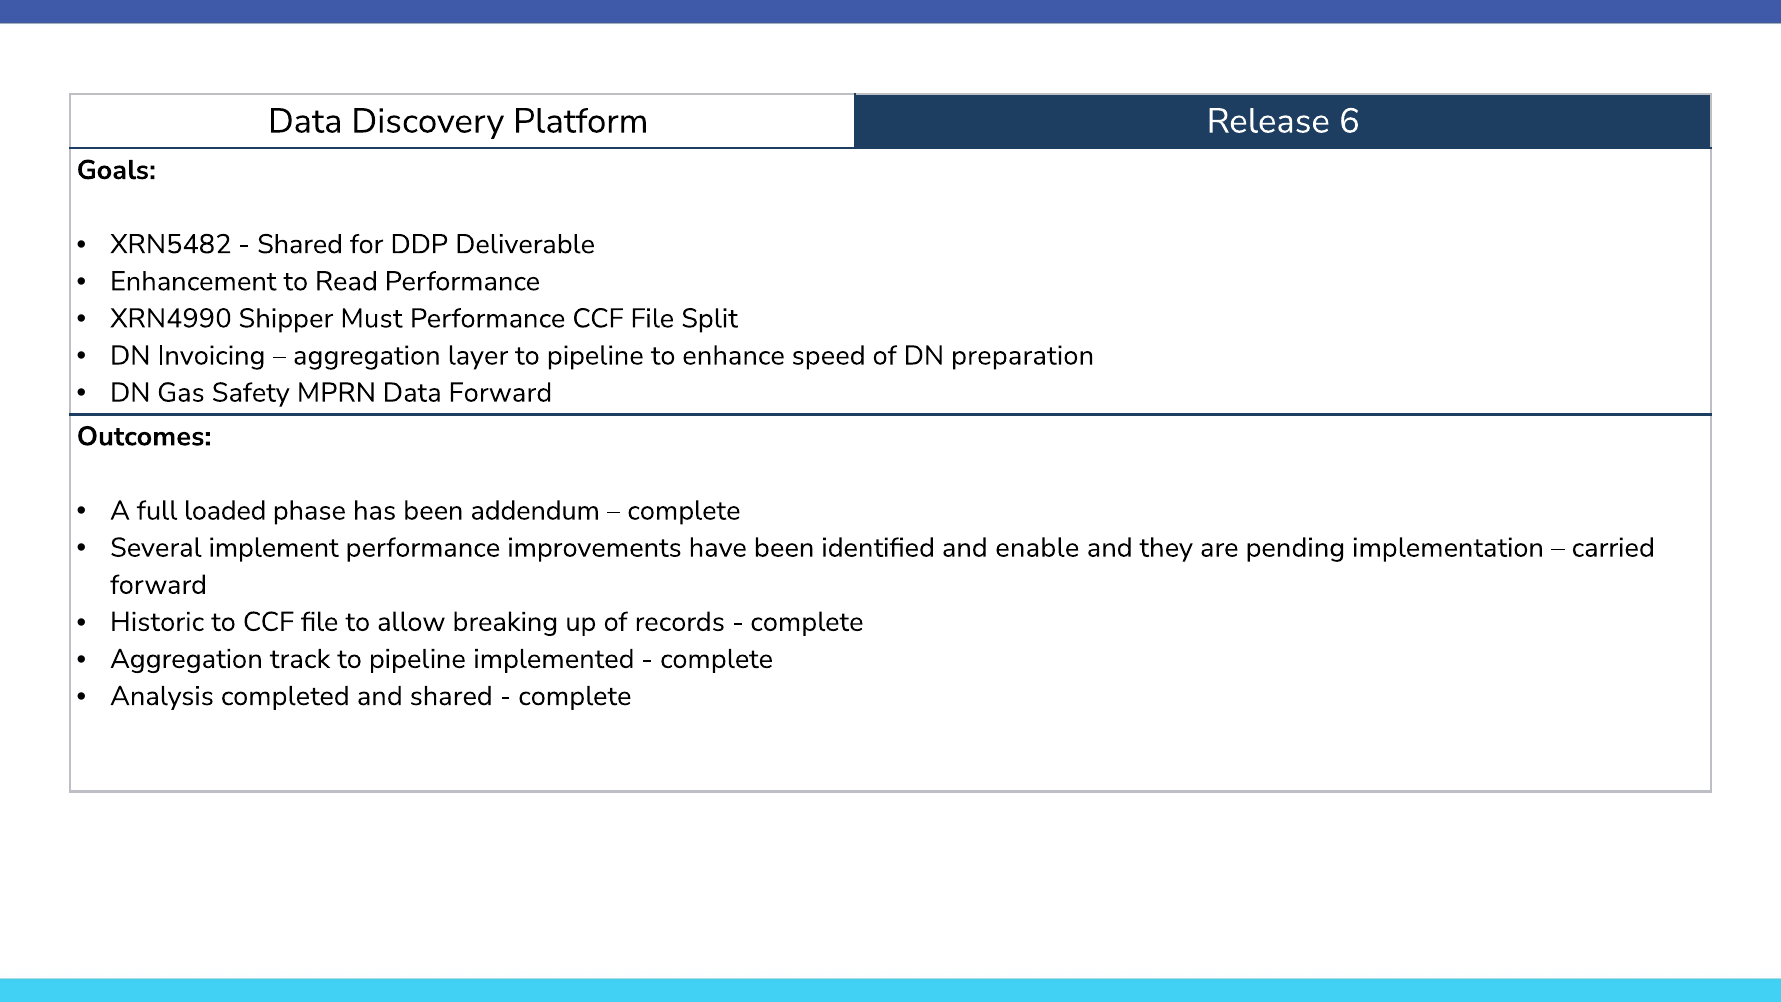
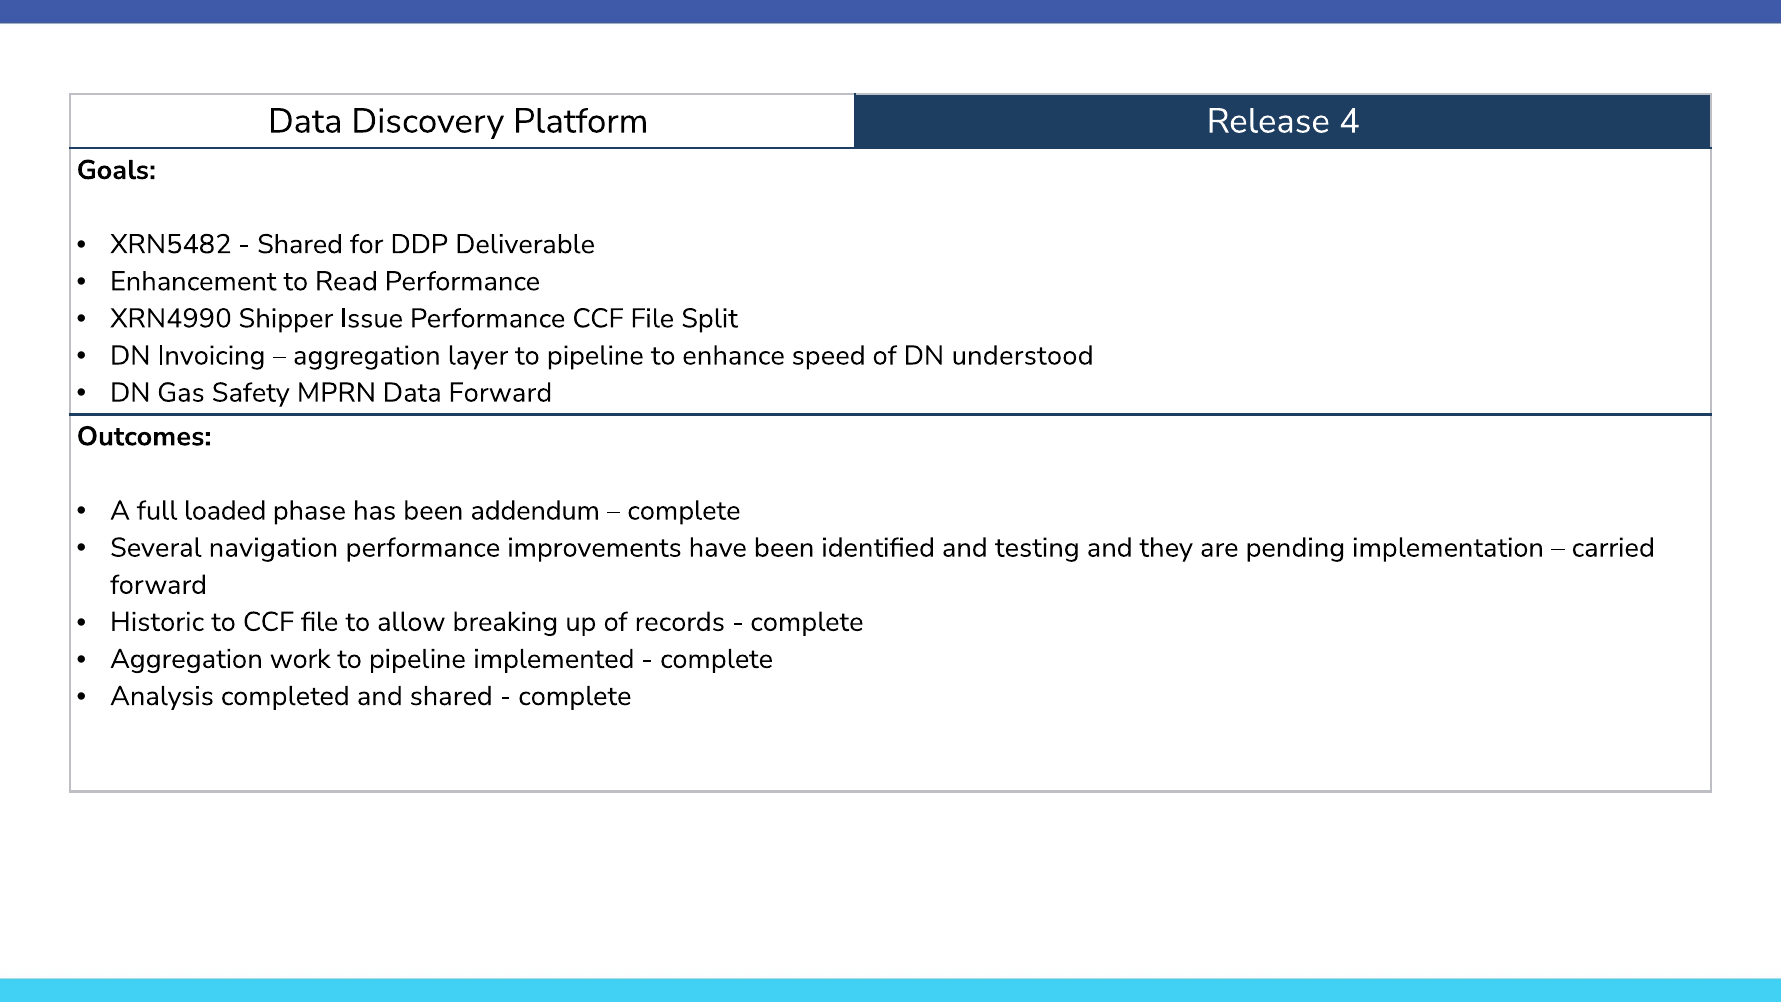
6: 6 -> 4 (1349, 121)
Must: Must -> Issue (372, 318)
preparation: preparation -> understood (1023, 355)
implement: implement -> navigation (273, 548)
enable: enable -> testing (1037, 548)
track: track -> work (300, 659)
